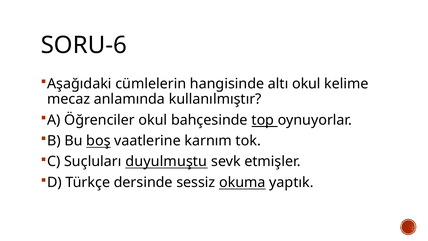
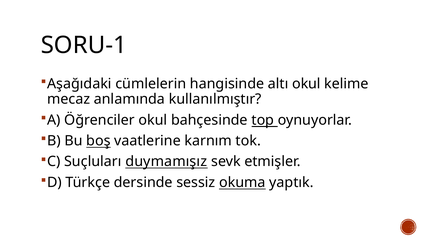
SORU-6: SORU-6 -> SORU-1 (84, 45)
duyulmuştu: duyulmuştu -> duymamışız (166, 161)
